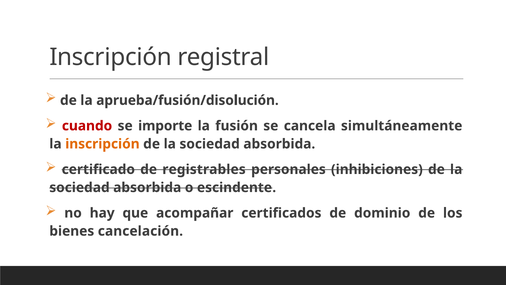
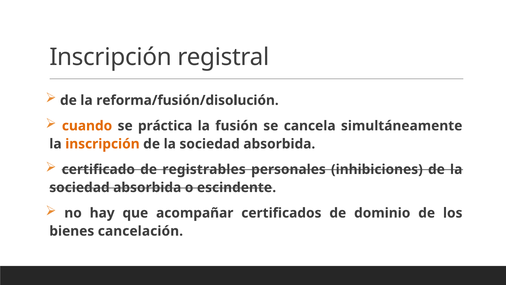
aprueba/fusión/disolución: aprueba/fusión/disolución -> reforma/fusión/disolución (187, 100)
cuando colour: red -> orange (87, 126)
importe: importe -> práctica (165, 126)
